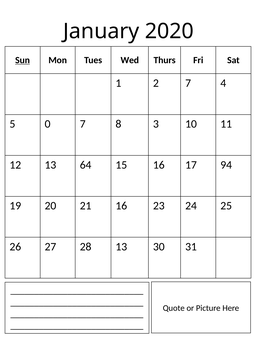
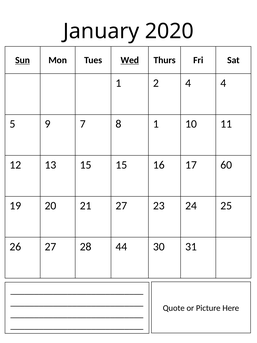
Wed underline: none -> present (130, 60)
2 7: 7 -> 4 (188, 83)
0: 0 -> 9 (48, 124)
8 3: 3 -> 1 (156, 124)
13 64: 64 -> 15 (86, 165)
94: 94 -> 60 (226, 165)
21 16: 16 -> 27 (121, 206)
28 13: 13 -> 44 (121, 246)
